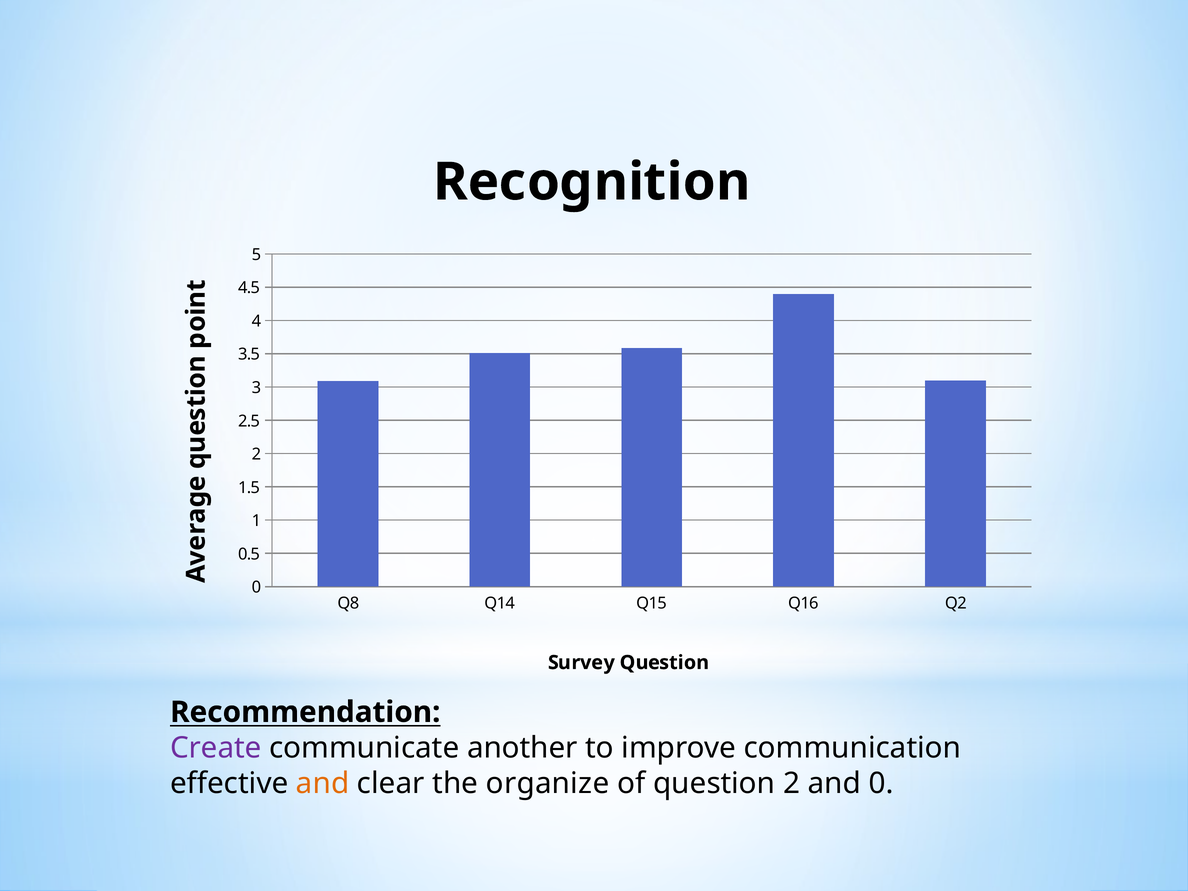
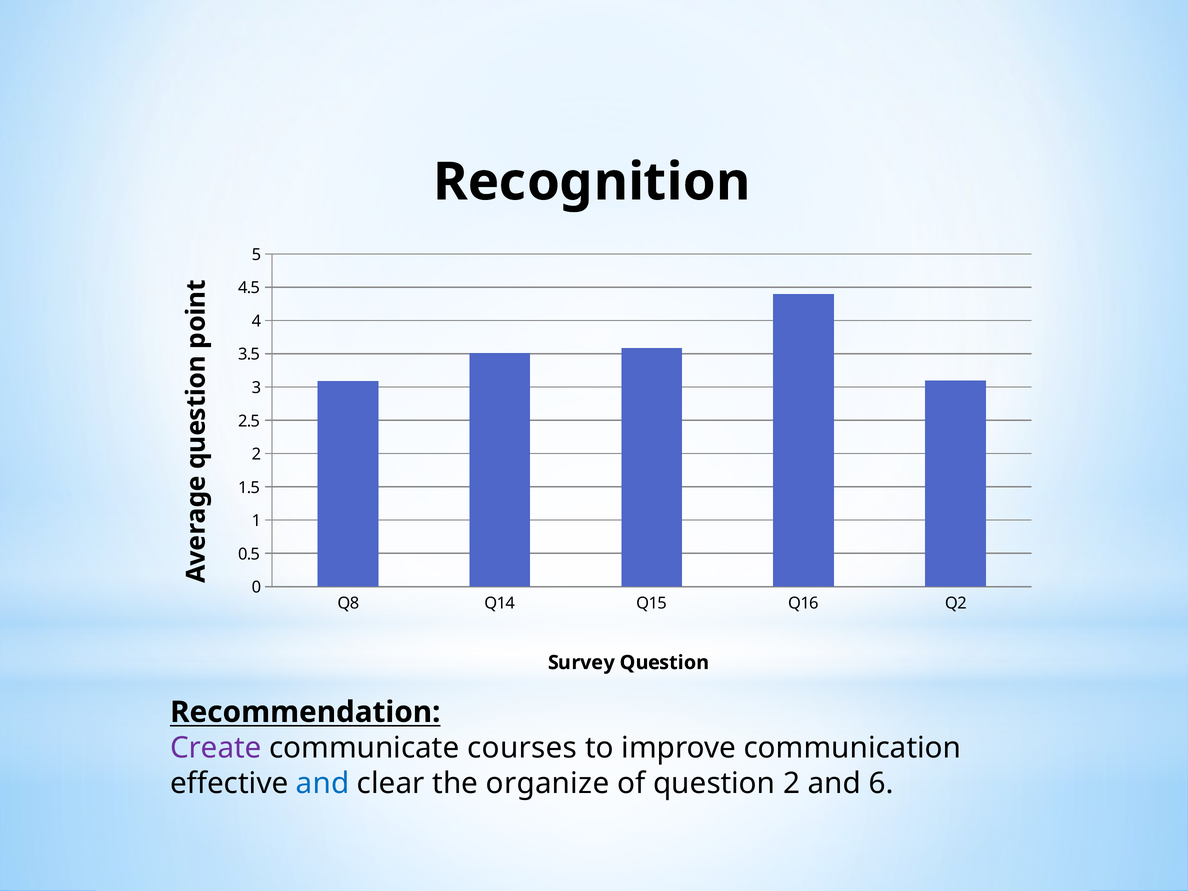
another: another -> courses (522, 748)
and colour: orange -> blue (323, 783)
and 0: 0 -> 6 (881, 783)
